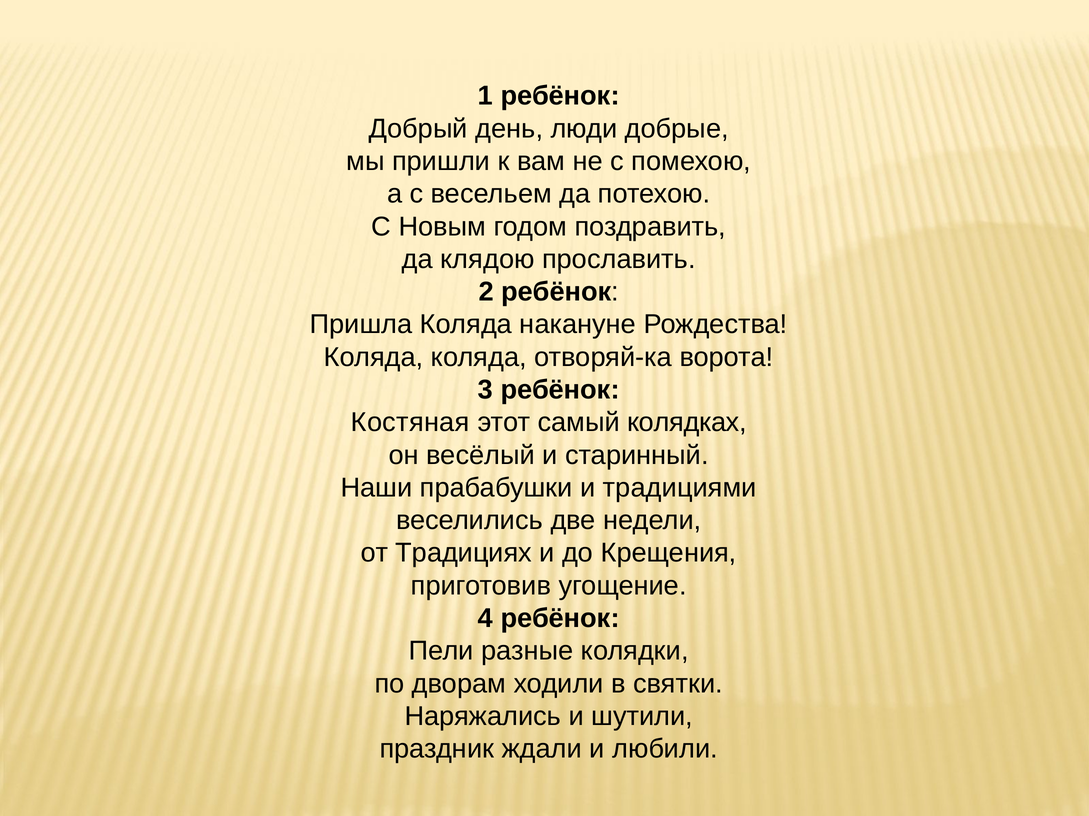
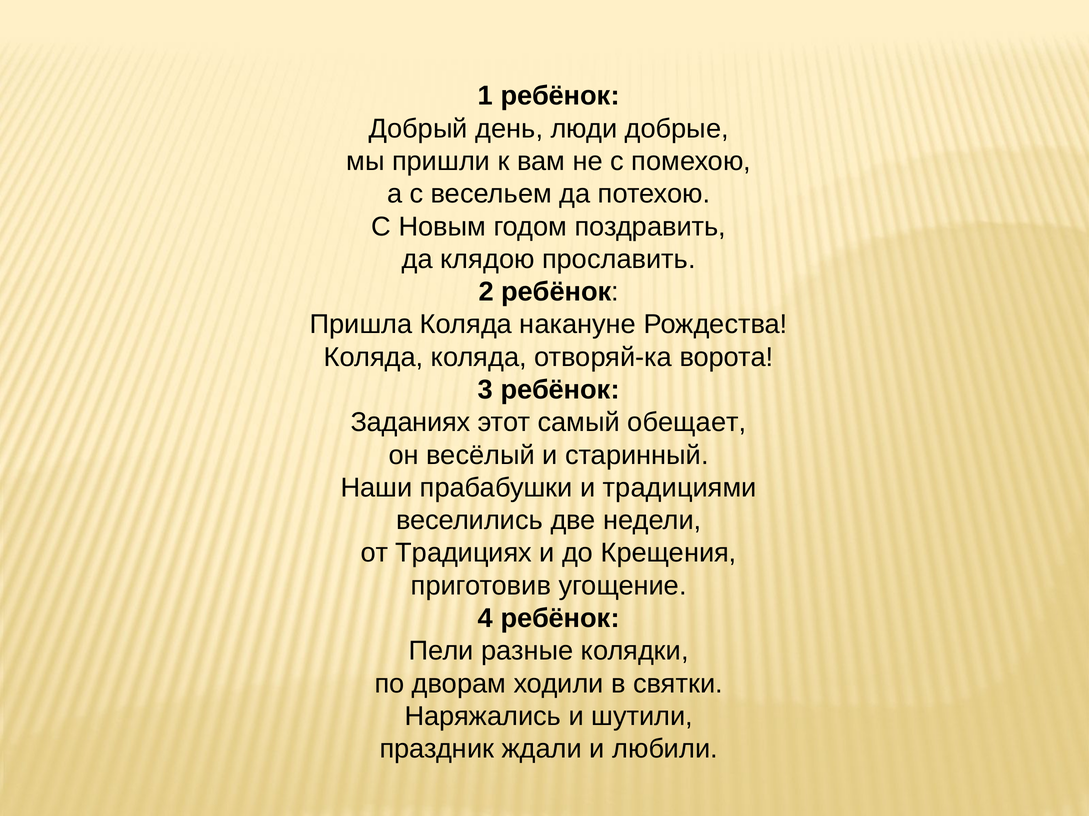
Костяная: Костяная -> Заданиях (411, 423)
колядках: колядках -> обещает (687, 423)
